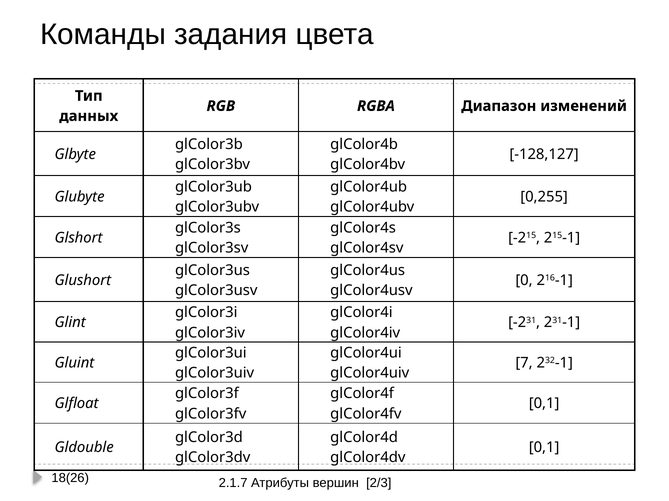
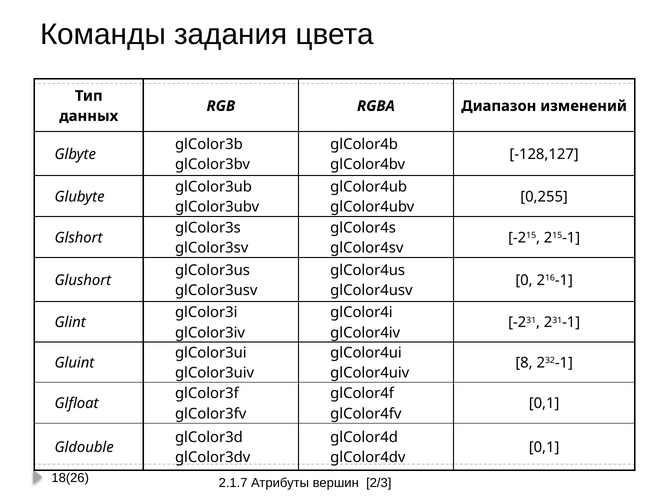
7: 7 -> 8 (524, 363)
